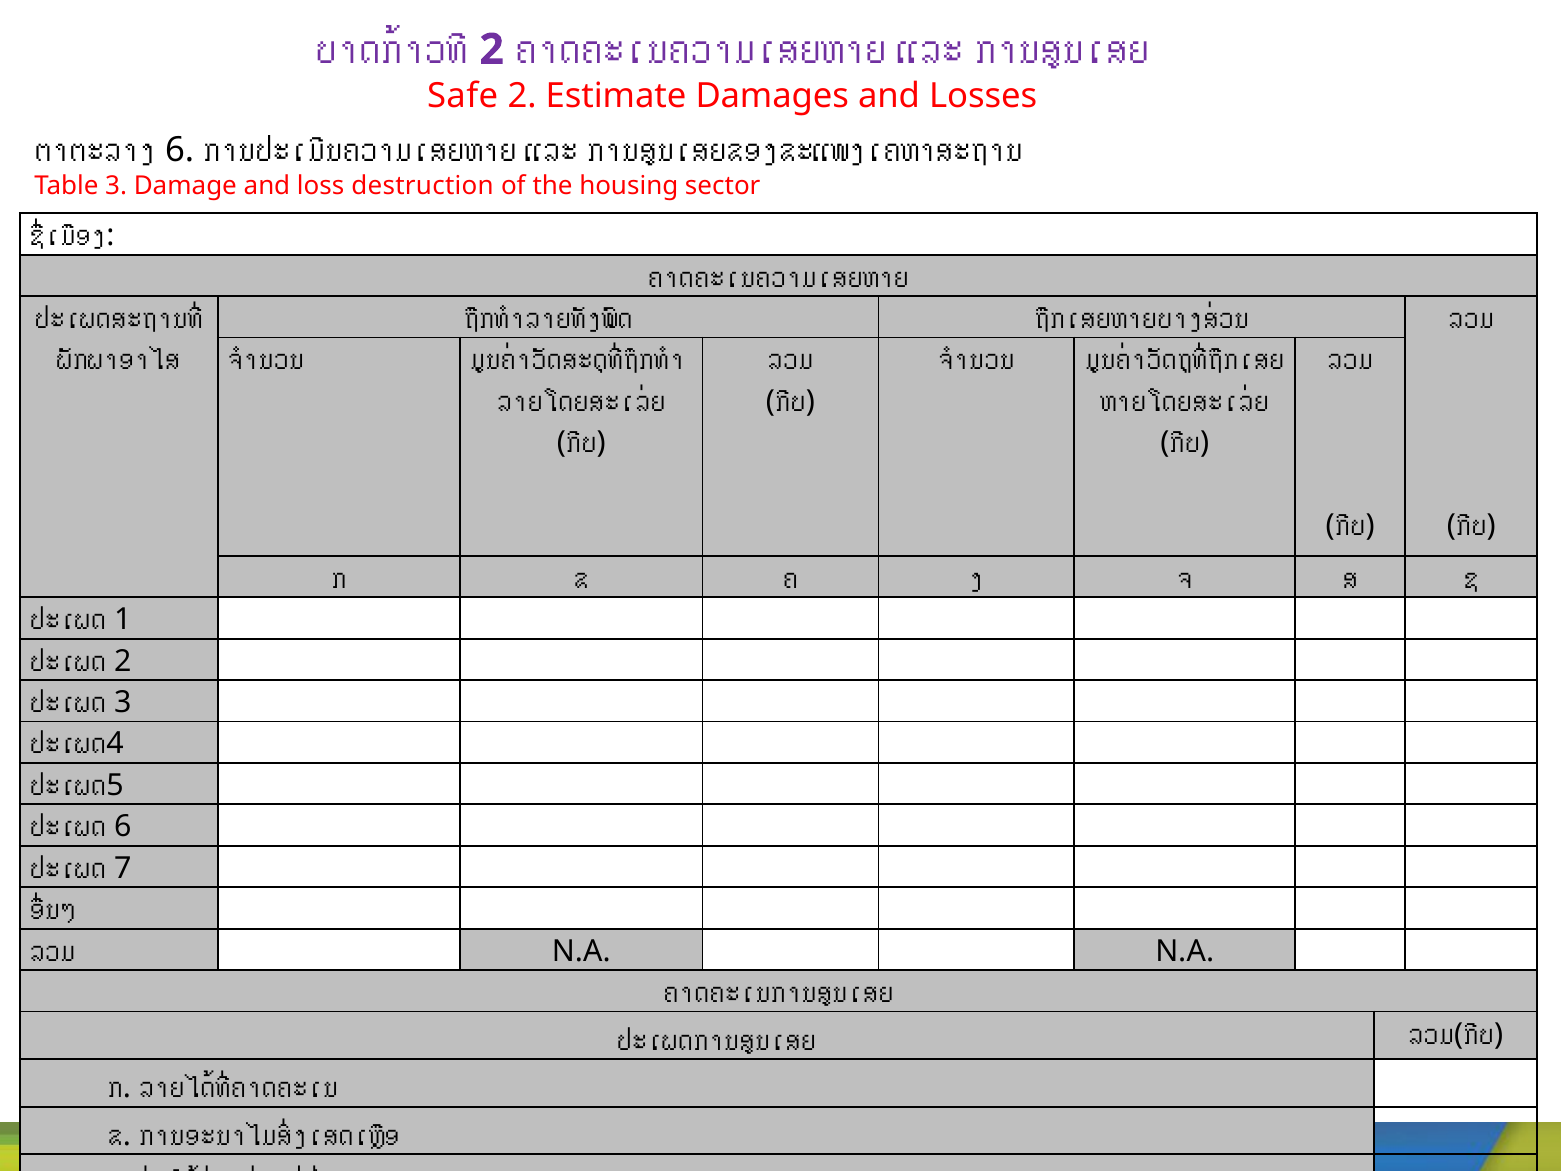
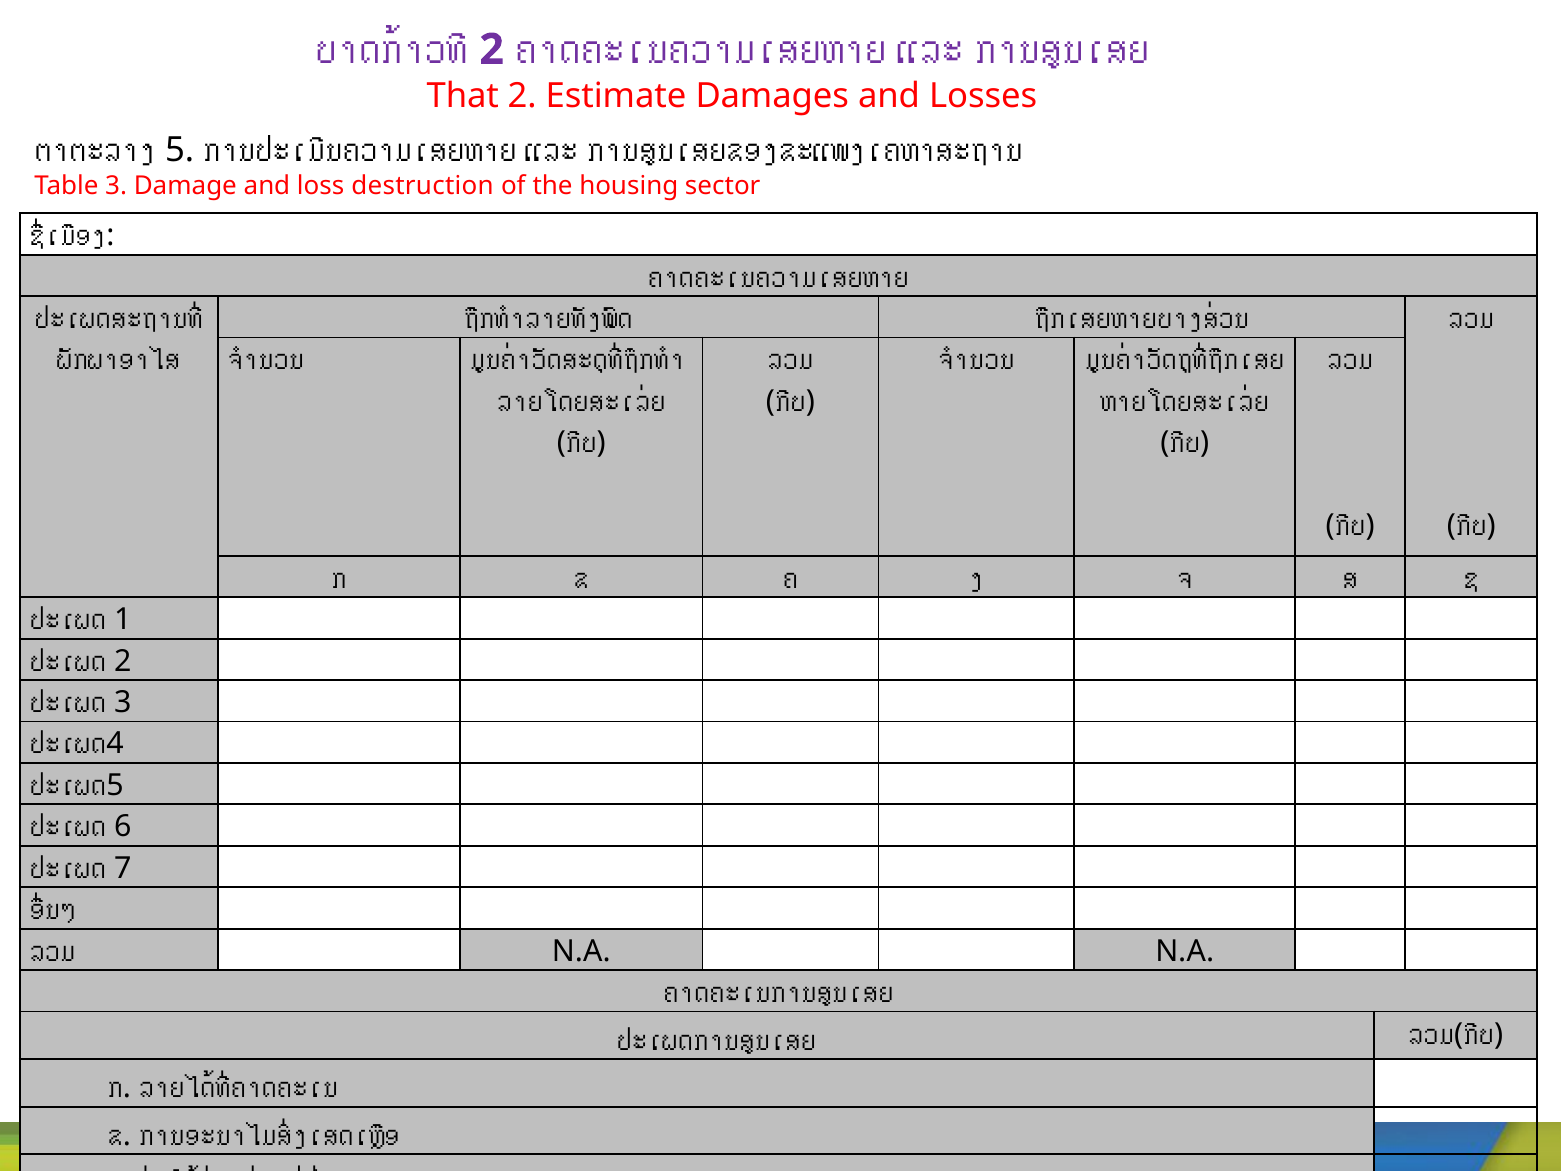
Safe: Safe -> That (463, 96)
6: 6 -> 5 (180, 150)
